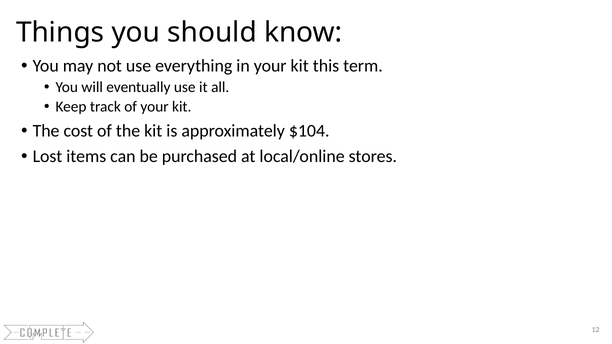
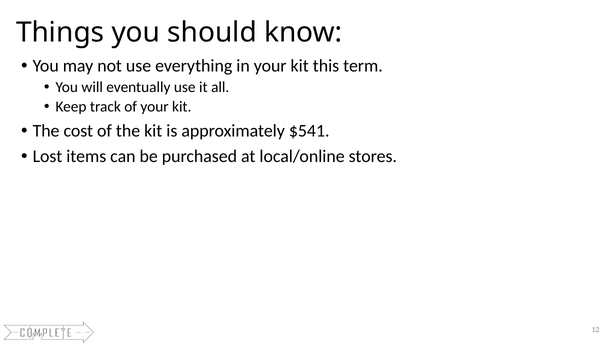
$104: $104 -> $541 (309, 131)
